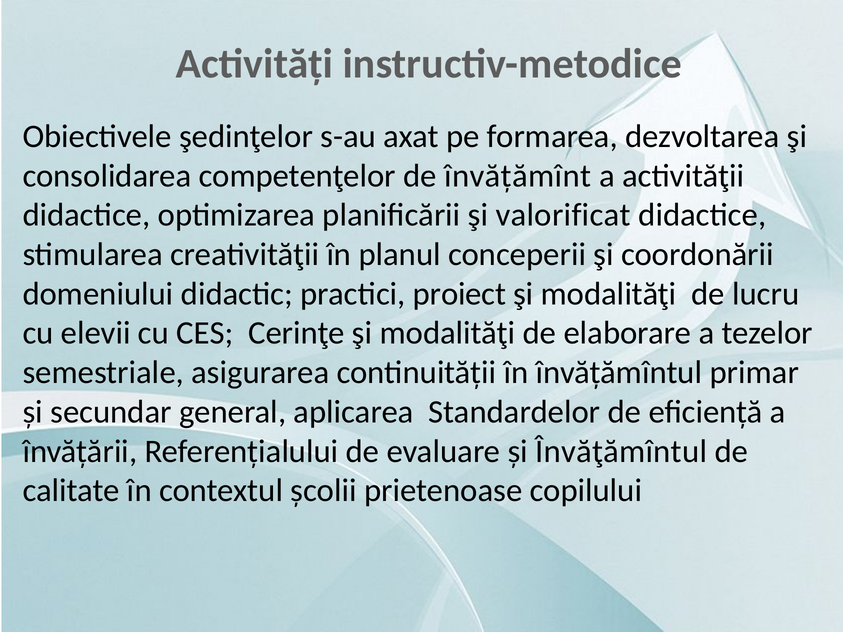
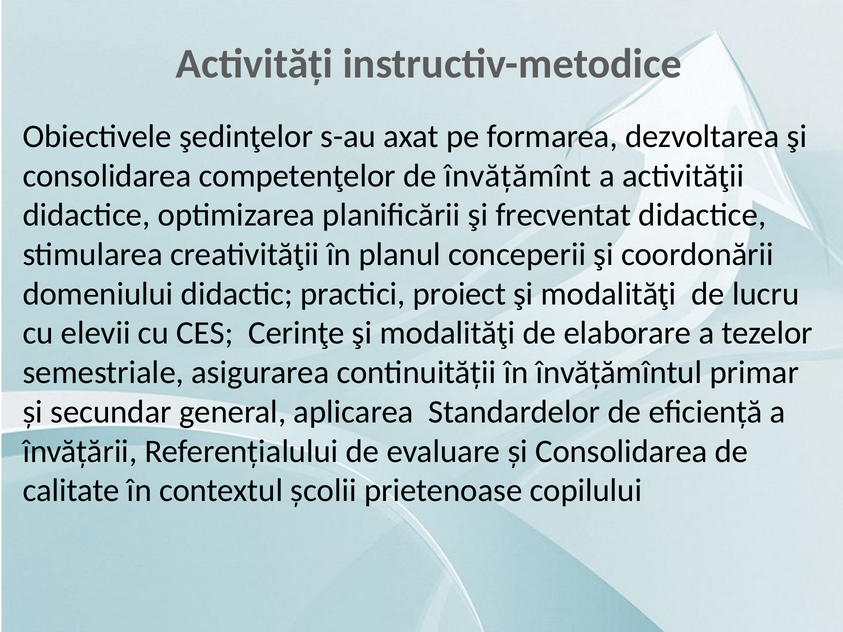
valorificat: valorificat -> frecventat (563, 215)
și Învăţămîntul: Învăţămîntul -> Consolidarea (621, 451)
